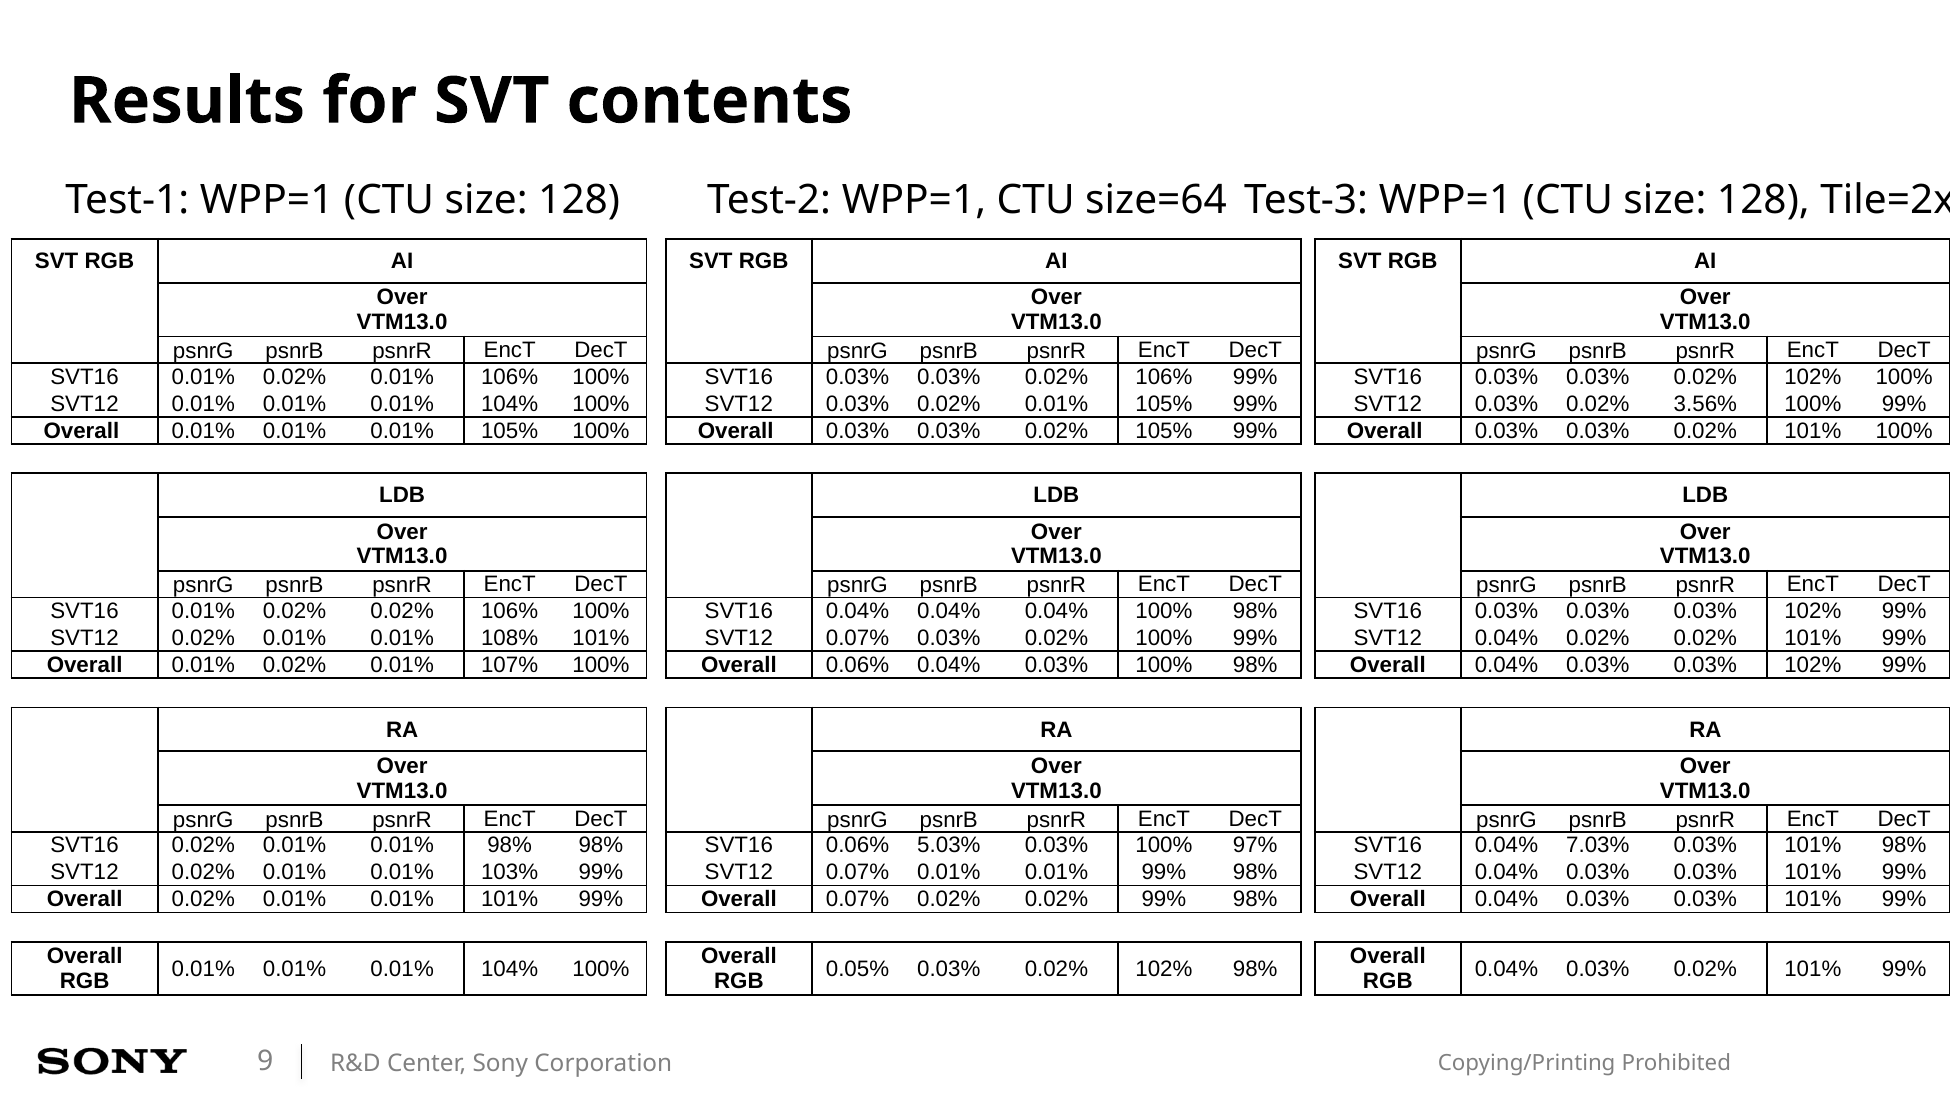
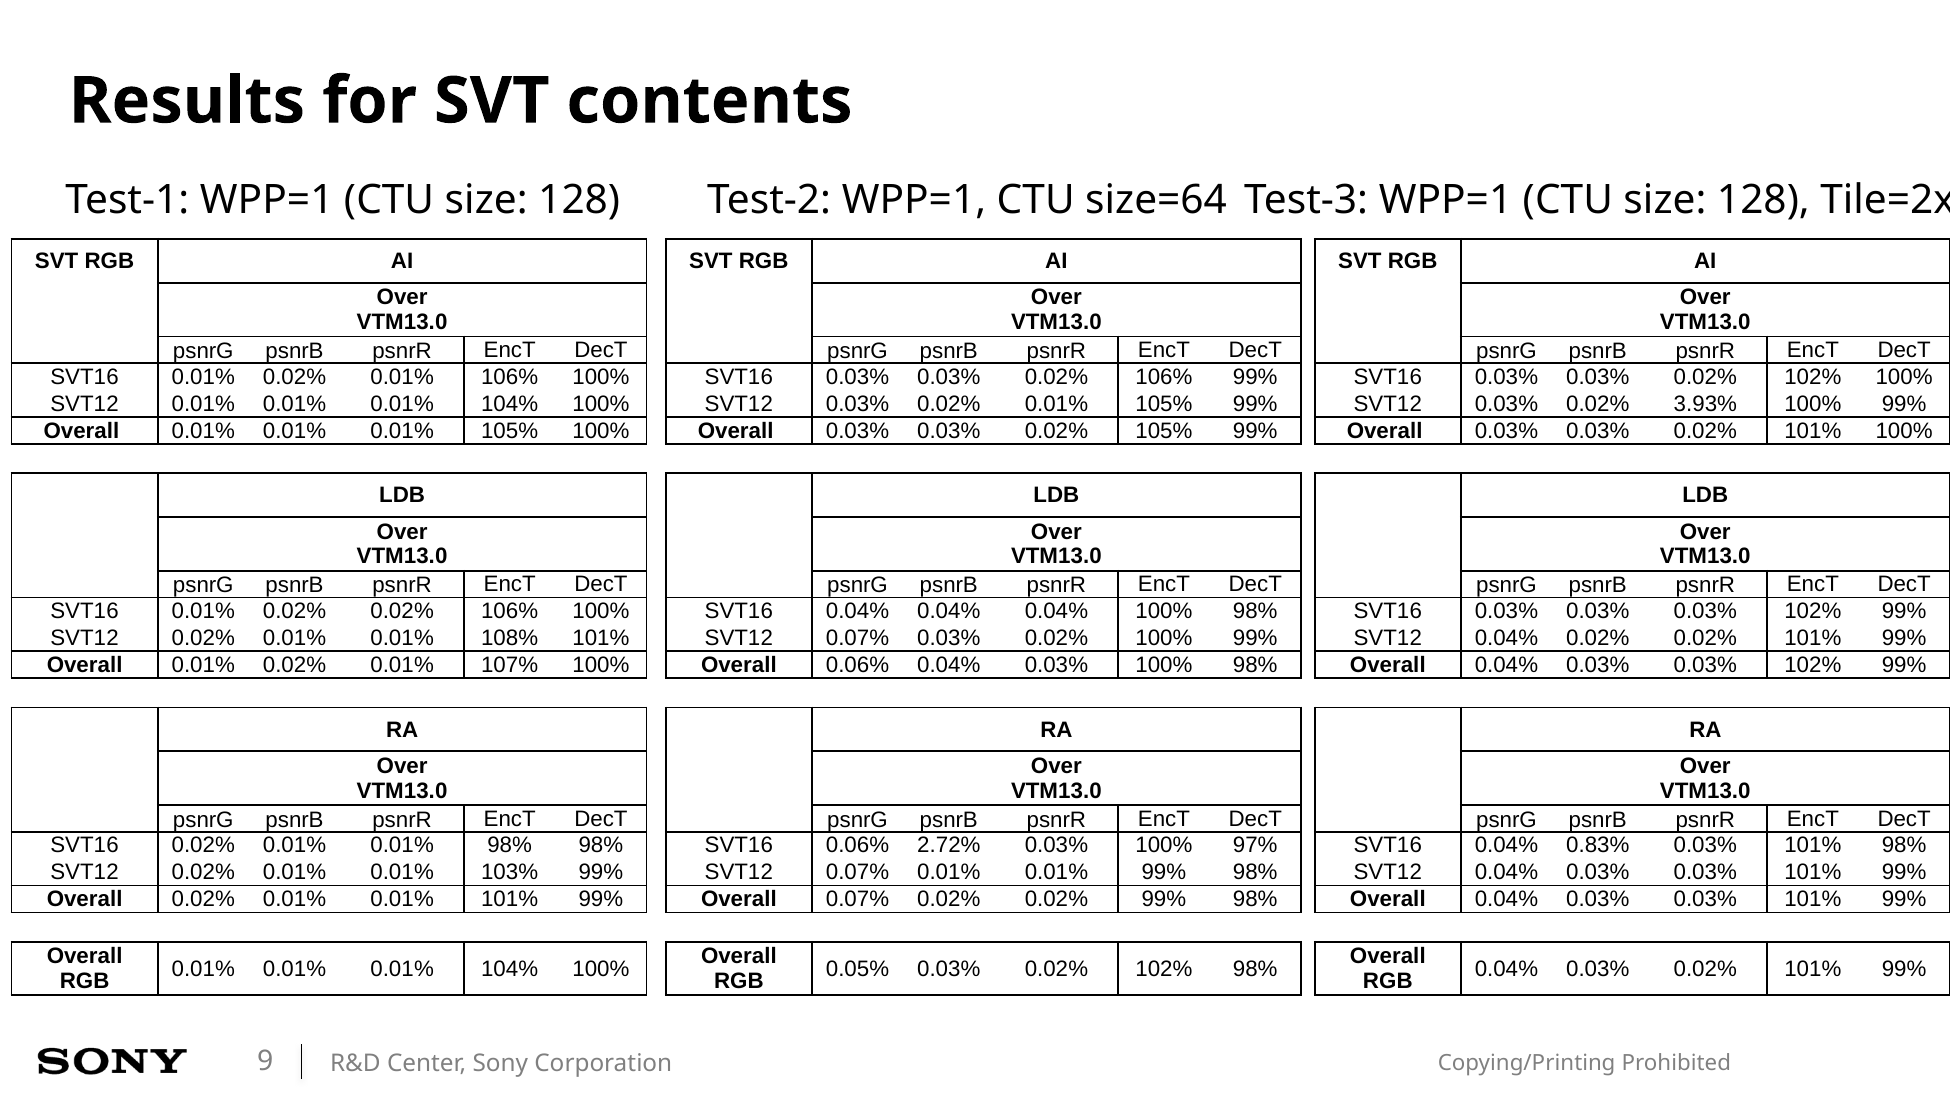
3.56%: 3.56% -> 3.93% (1705, 404)
5.03%: 5.03% -> 2.72% (949, 846)
7.03%: 7.03% -> 0.83% (1598, 846)
